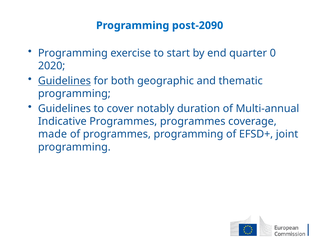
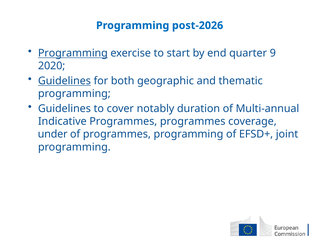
post-2090: post-2090 -> post-2026 (198, 25)
Programming underline: none -> present (73, 53)
0: 0 -> 9 (273, 53)
made: made -> under (53, 134)
